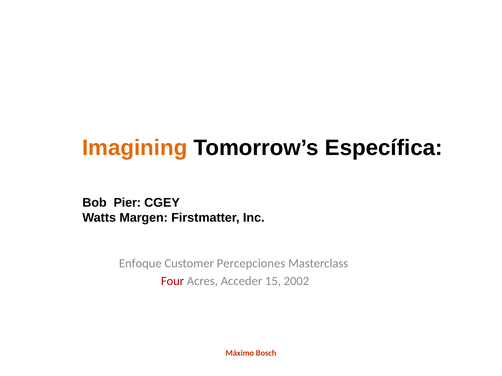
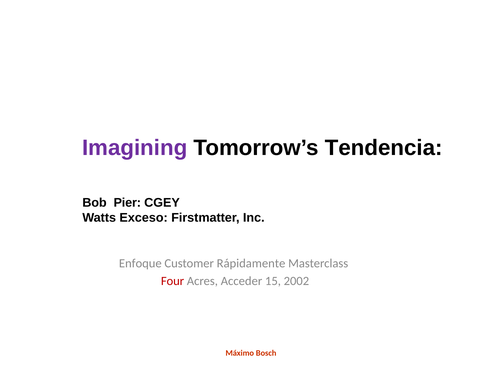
Imagining colour: orange -> purple (135, 148)
Específica: Específica -> Tendencia (384, 148)
Margen: Margen -> Exceso (144, 218)
Percepciones: Percepciones -> Rápidamente (251, 264)
